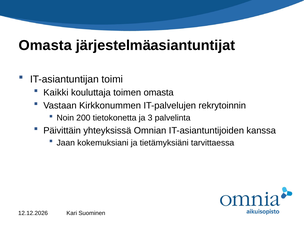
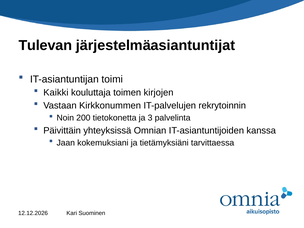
Omasta: Omasta -> Tulevan (45, 45)
toimen omasta: omasta -> kirjojen (159, 93)
